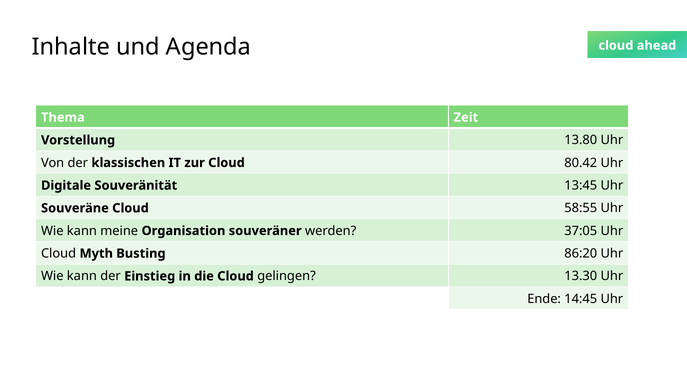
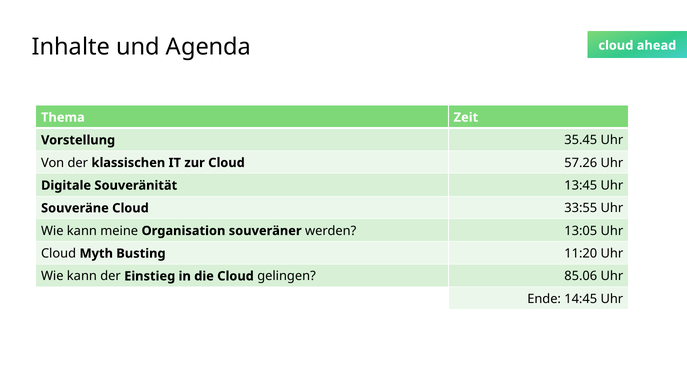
13.80: 13.80 -> 35.45 (581, 140)
80.42: 80.42 -> 57.26 (581, 163)
58:55: 58:55 -> 33:55 (581, 208)
37:05: 37:05 -> 13:05 (581, 231)
86:20: 86:20 -> 11:20 (581, 254)
13.30: 13.30 -> 85.06 (581, 276)
